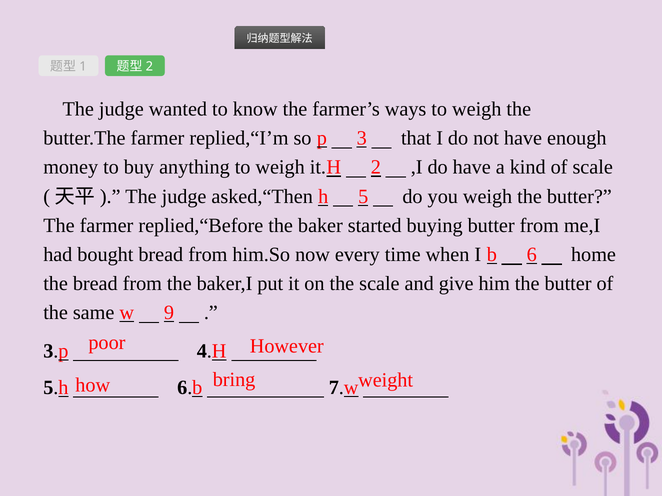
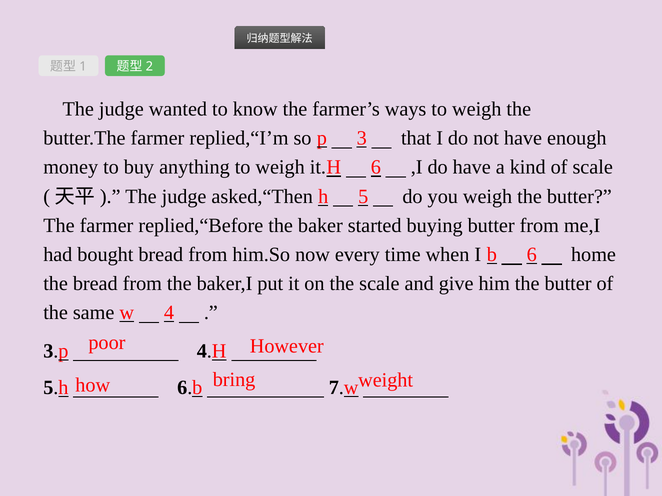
it.H 2: 2 -> 6 (376, 167)
9: 9 -> 4 (169, 313)
